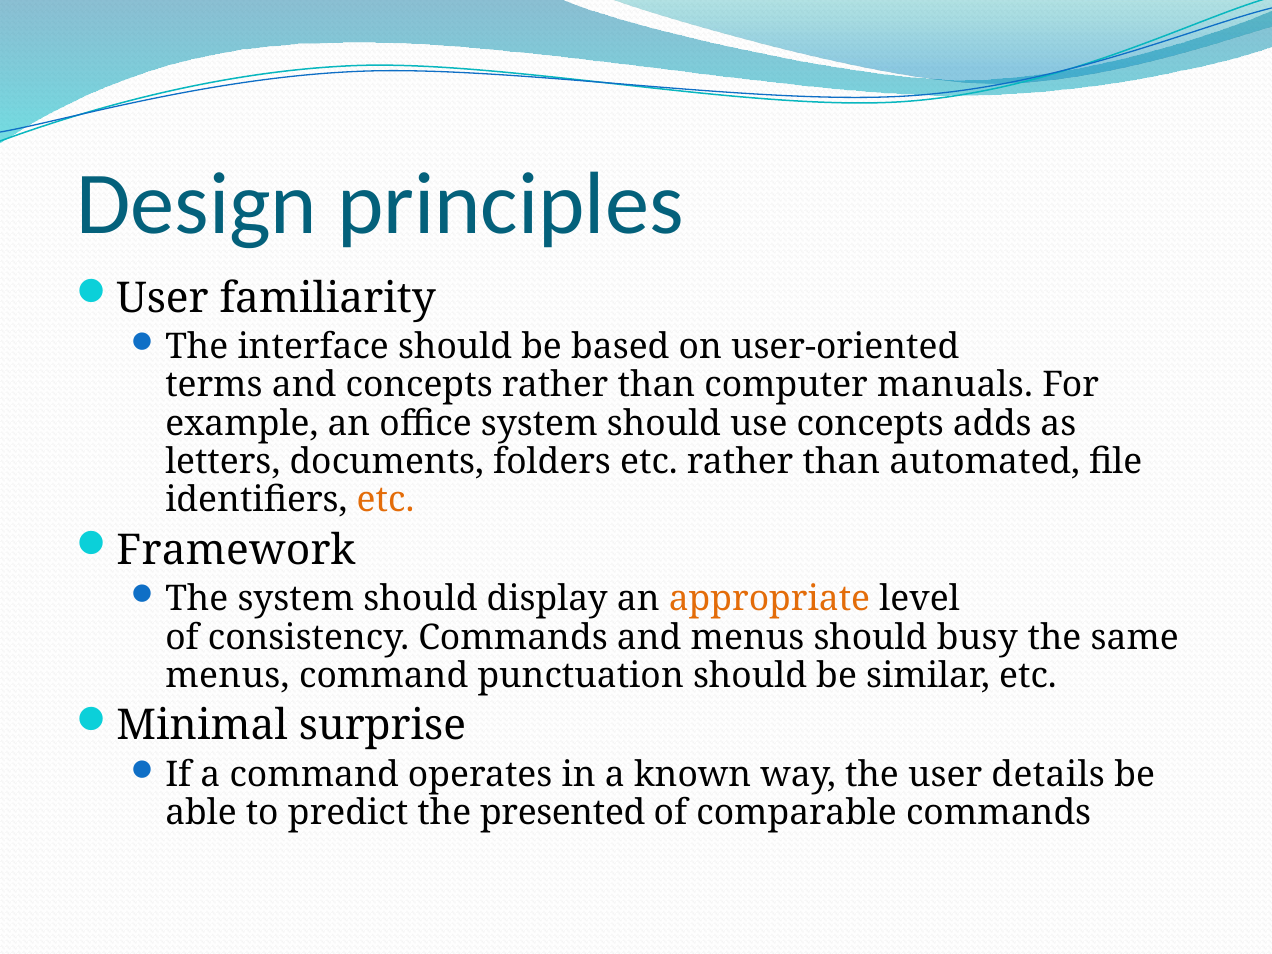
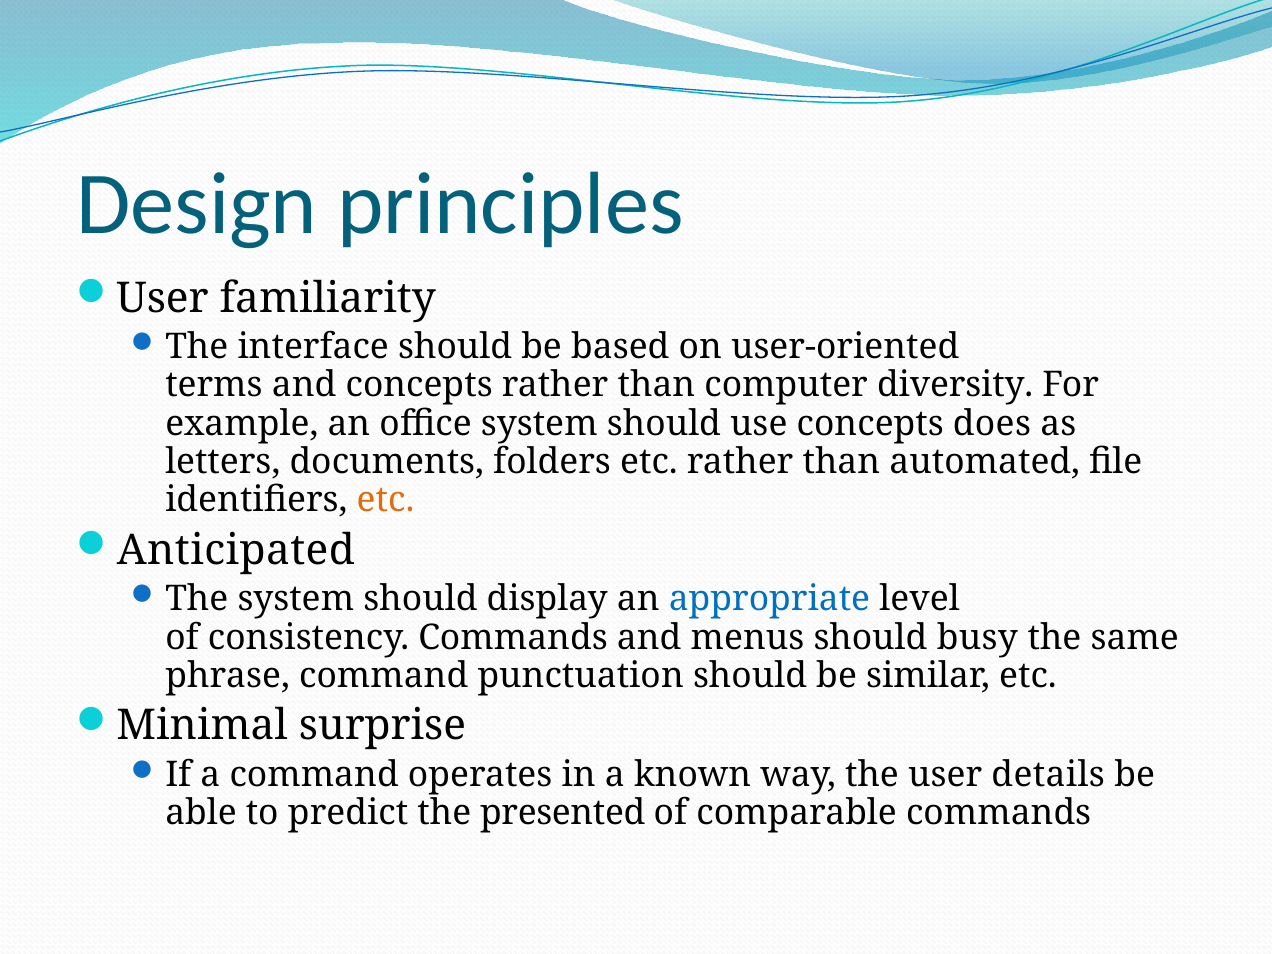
manuals: manuals -> diversity (955, 385)
adds: adds -> does (992, 423)
Framework: Framework -> Anticipated (236, 550)
appropriate colour: orange -> blue (769, 599)
menus: menus -> phrase (228, 676)
